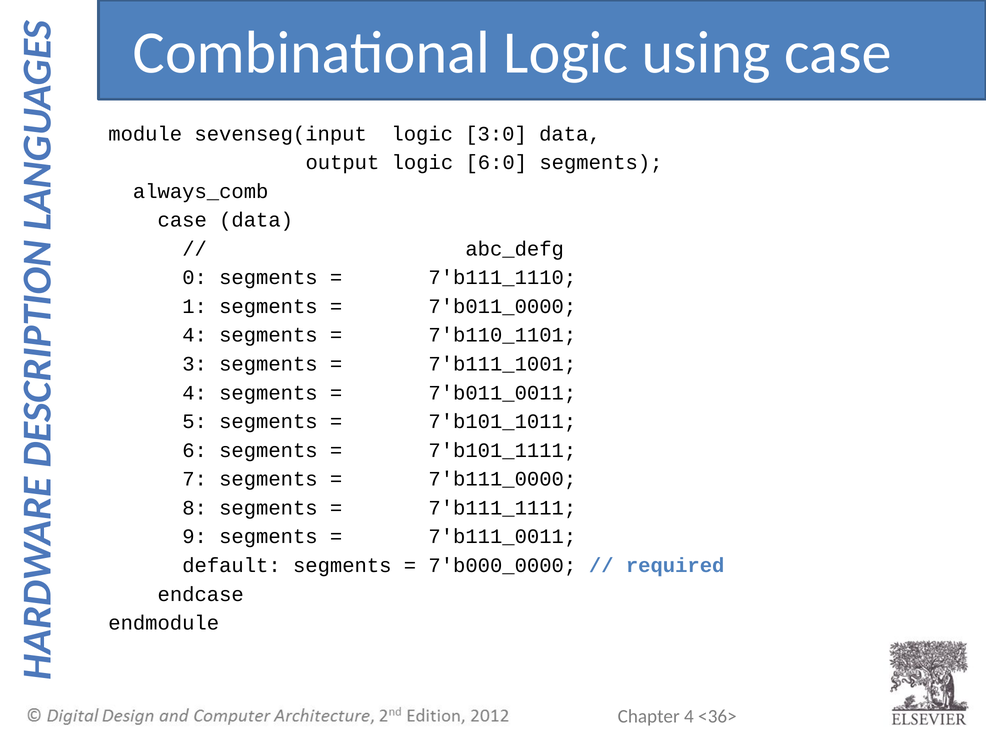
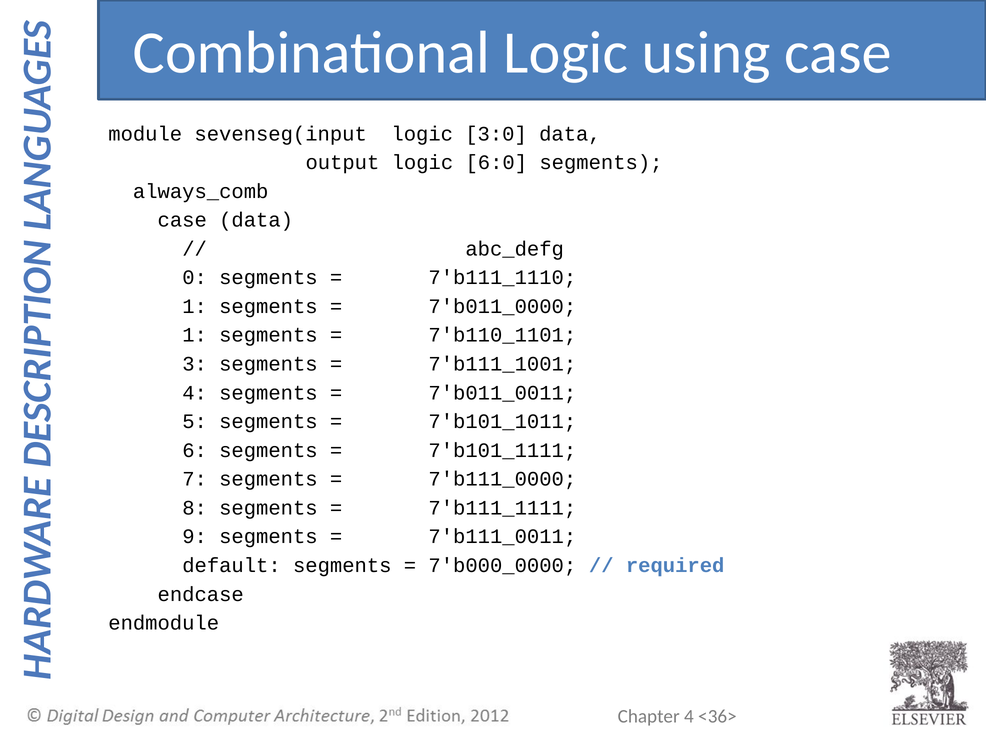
4: 4 -> 1 (195, 335)
